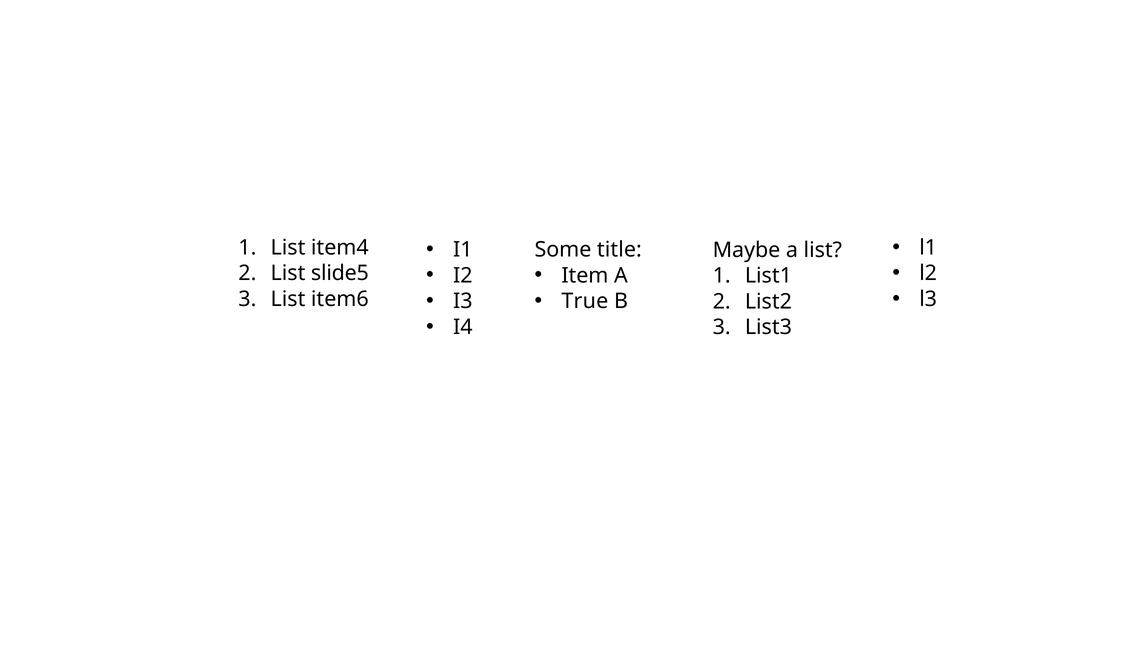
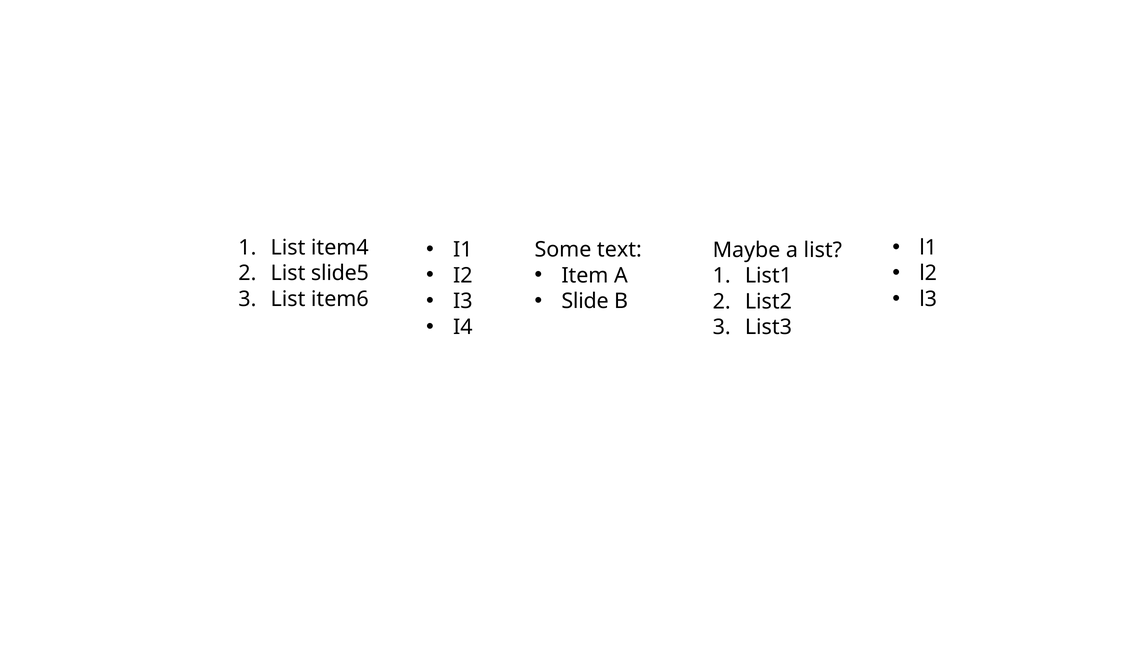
title: title -> text (619, 250)
True: True -> Slide (585, 301)
